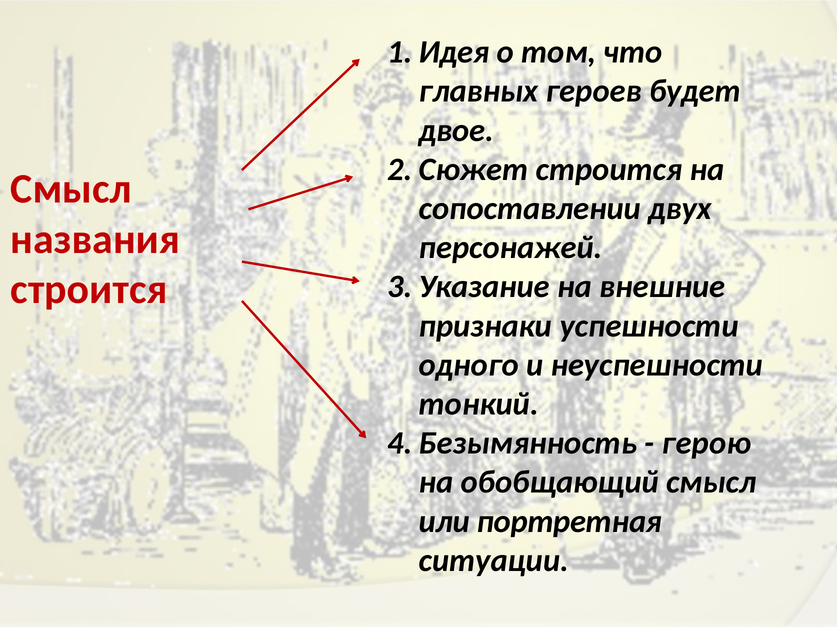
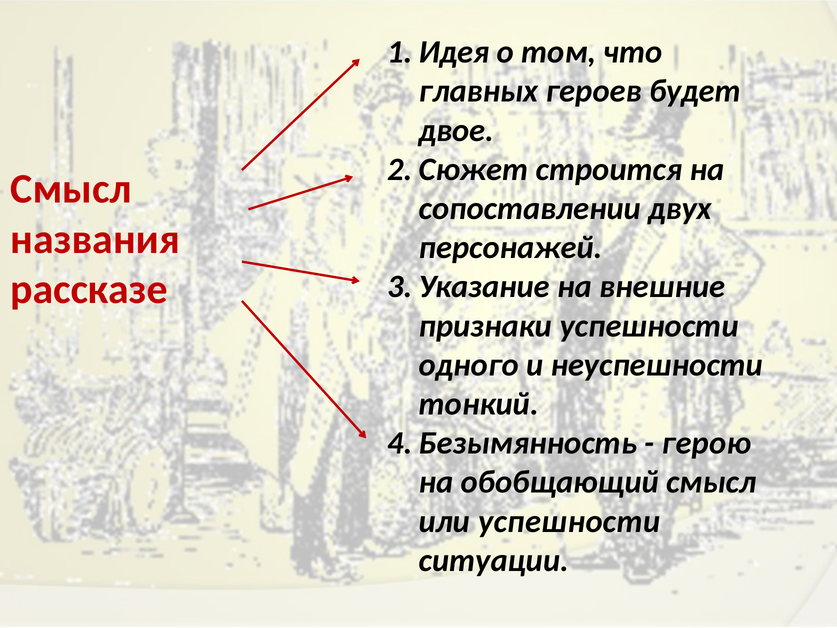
строится: строится -> рассказе (89, 289)
или портретная: портретная -> успешности (569, 521)
